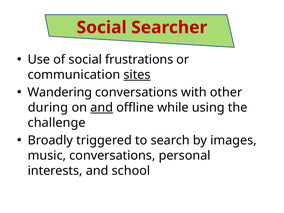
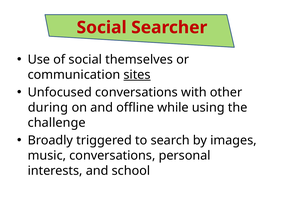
frustrations: frustrations -> themselves (139, 60)
Wandering: Wandering -> Unfocused (60, 92)
and underline: present -> none (102, 108)
